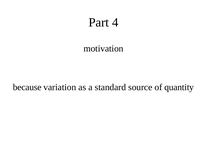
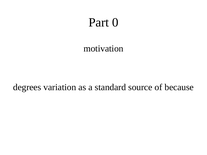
4: 4 -> 0 (115, 22)
because: because -> degrees (27, 87)
quantity: quantity -> because (179, 87)
